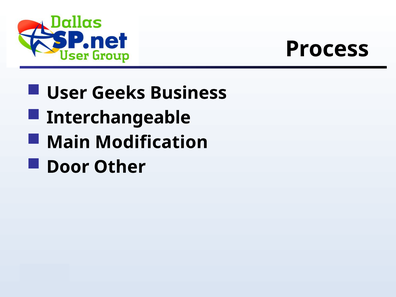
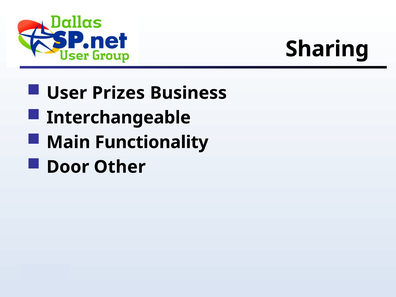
Process: Process -> Sharing (327, 49)
Geeks: Geeks -> Prizes (118, 93)
Modification: Modification -> Functionality (152, 142)
